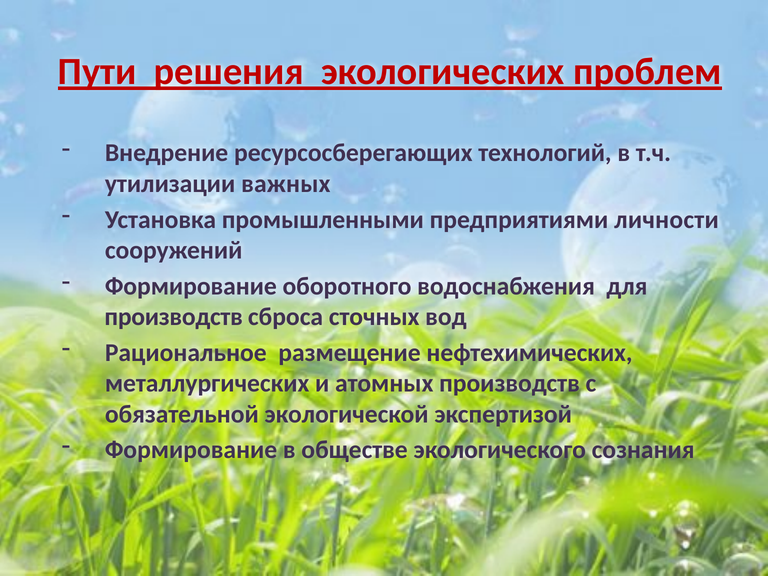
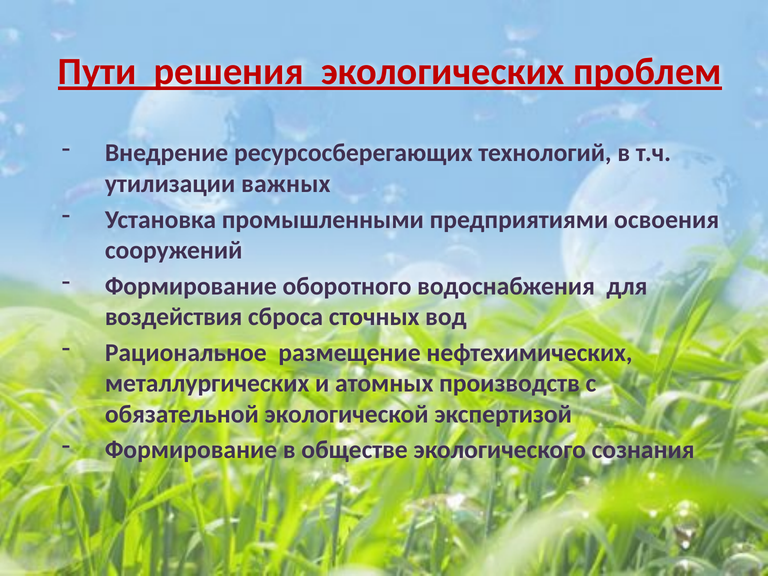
личности: личности -> освоения (667, 220)
производств: производств -> воздействия (174, 317)
